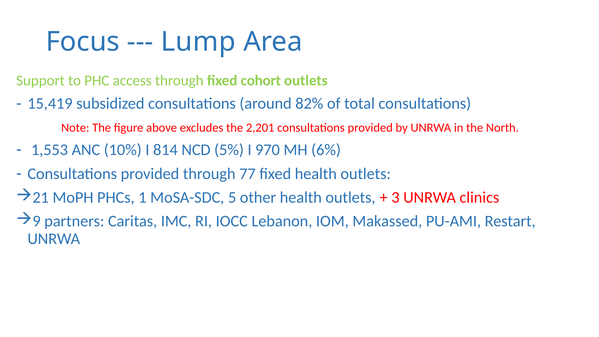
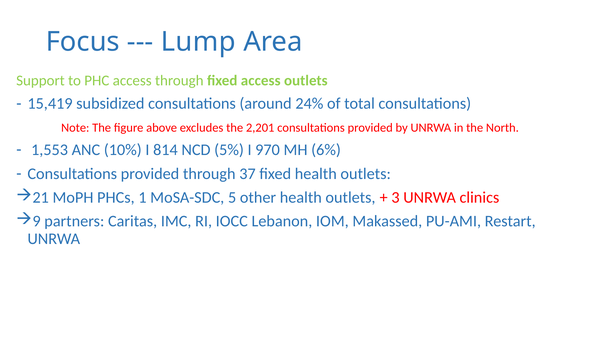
fixed cohort: cohort -> access (261, 81)
82%: 82% -> 24% (309, 104)
77: 77 -> 37 (247, 174)
